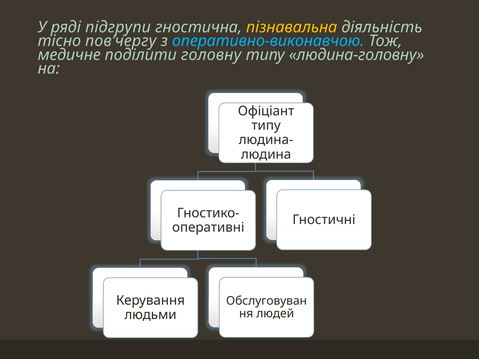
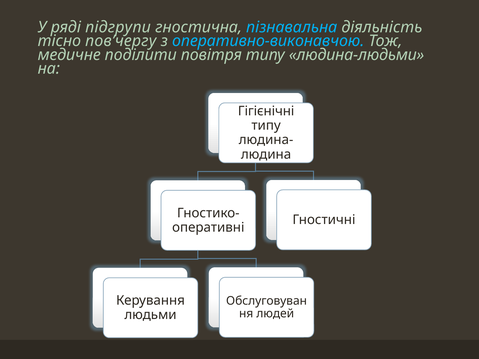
пізнавальна colour: yellow -> light blue (292, 27)
головну: головну -> повітря (211, 55)
людина-головну: людина-головну -> людина-людьми (357, 55)
Офіціант: Офіціант -> Гігієнічні (266, 111)
